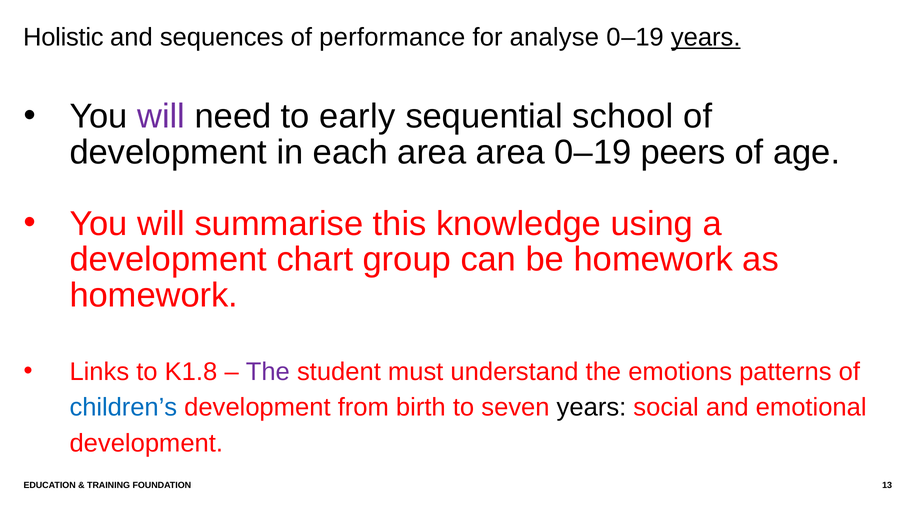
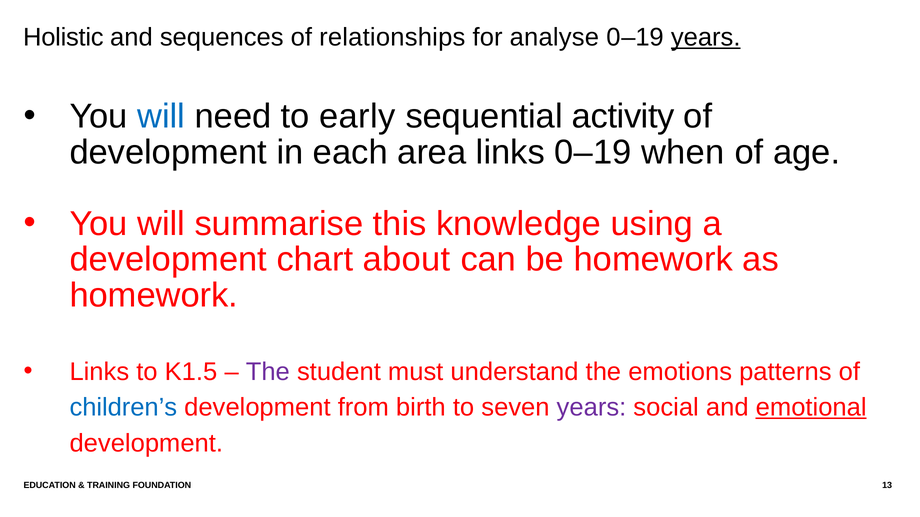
performance: performance -> relationships (392, 37)
will colour: purple -> blue (161, 117)
school: school -> activity (623, 117)
area area: area -> links (510, 153)
peers: peers -> when (683, 153)
group: group -> about (407, 260)
K1.8: K1.8 -> K1.5 (191, 372)
years colour: black -> purple (591, 408)
emotional underline: none -> present (811, 408)
